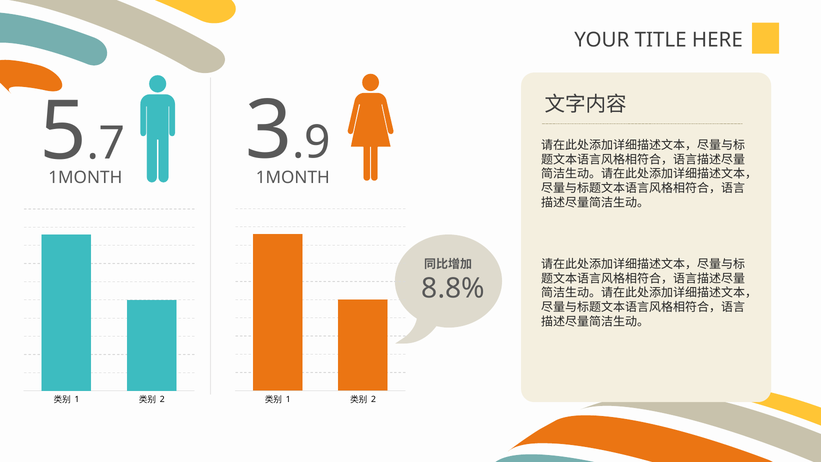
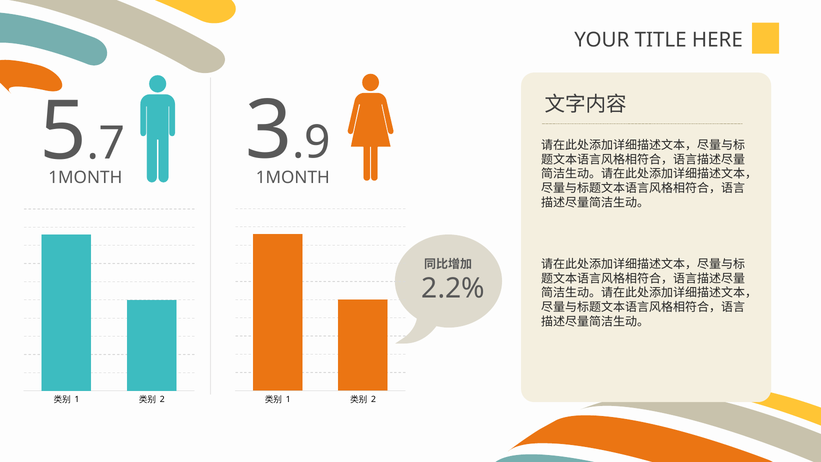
8.8%: 8.8% -> 2.2% (453, 288)
